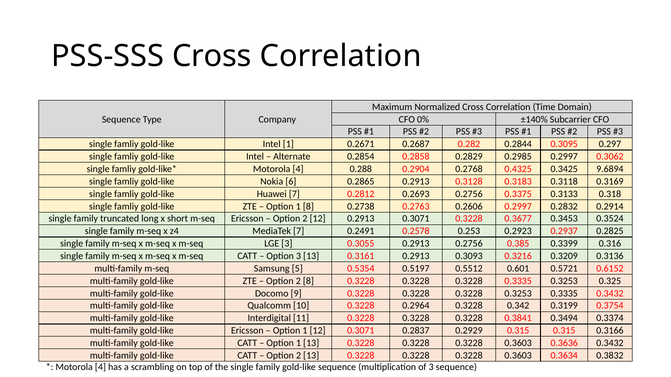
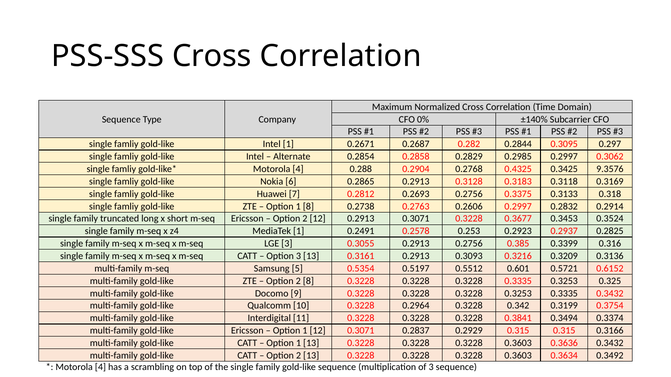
9.6894: 9.6894 -> 9.3576 (610, 169)
MediaTek 7: 7 -> 1 (299, 231)
0.3832: 0.3832 -> 0.3492 (610, 356)
